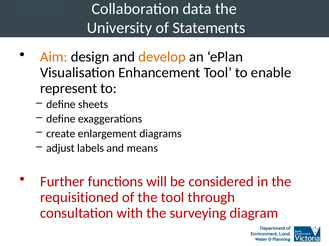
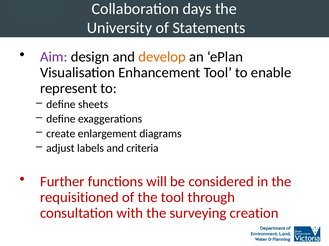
data: data -> days (197, 9)
Aim colour: orange -> purple (54, 57)
means: means -> criteria (142, 149)
diagram: diagram -> creation (254, 214)
